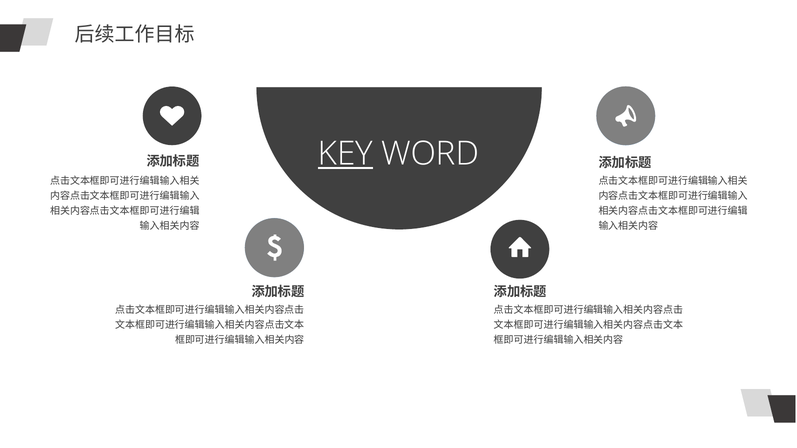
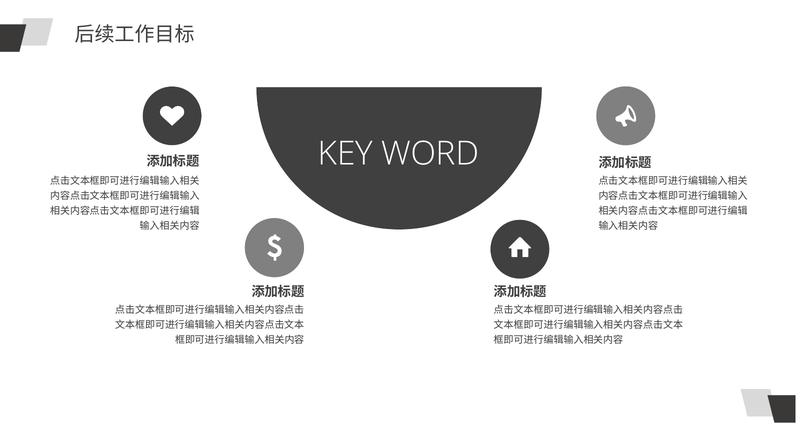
KEY underline: present -> none (345, 154)
